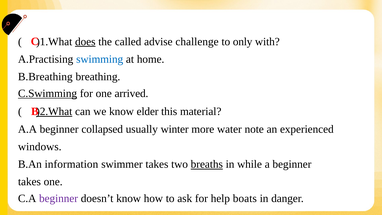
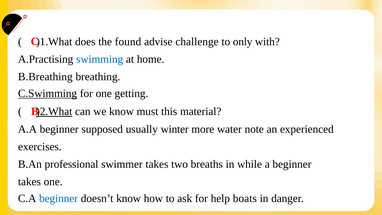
does underline: present -> none (85, 42)
called: called -> found (128, 42)
arrived: arrived -> getting (131, 93)
elder: elder -> must (148, 111)
collapsed: collapsed -> supposed (102, 129)
windows: windows -> exercises (40, 147)
information: information -> professional (72, 164)
breaths underline: present -> none (207, 164)
beginner colour: purple -> blue (59, 198)
